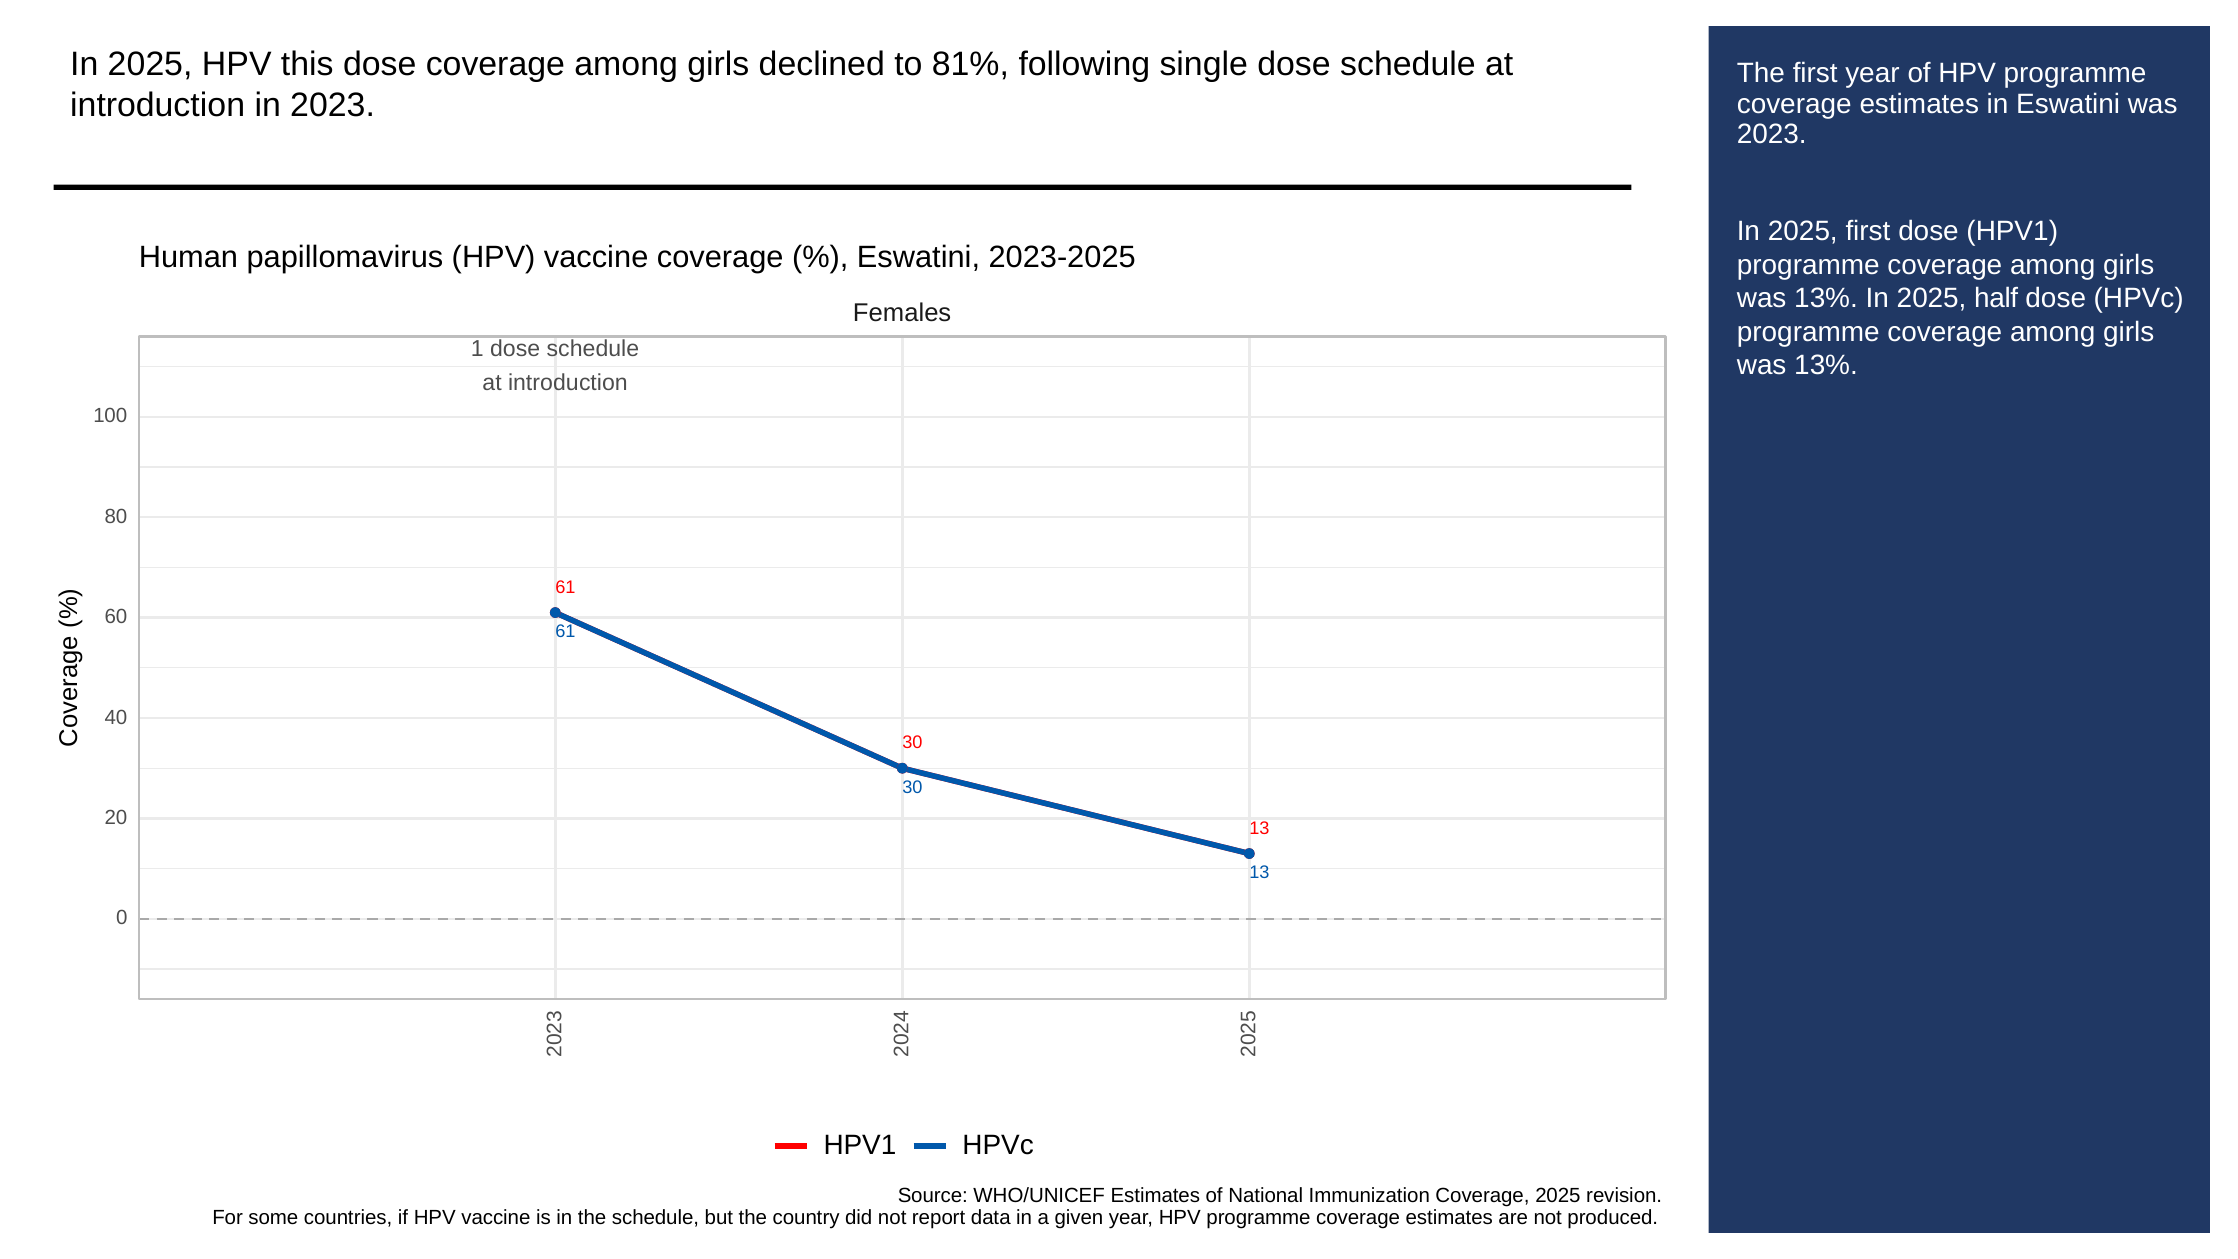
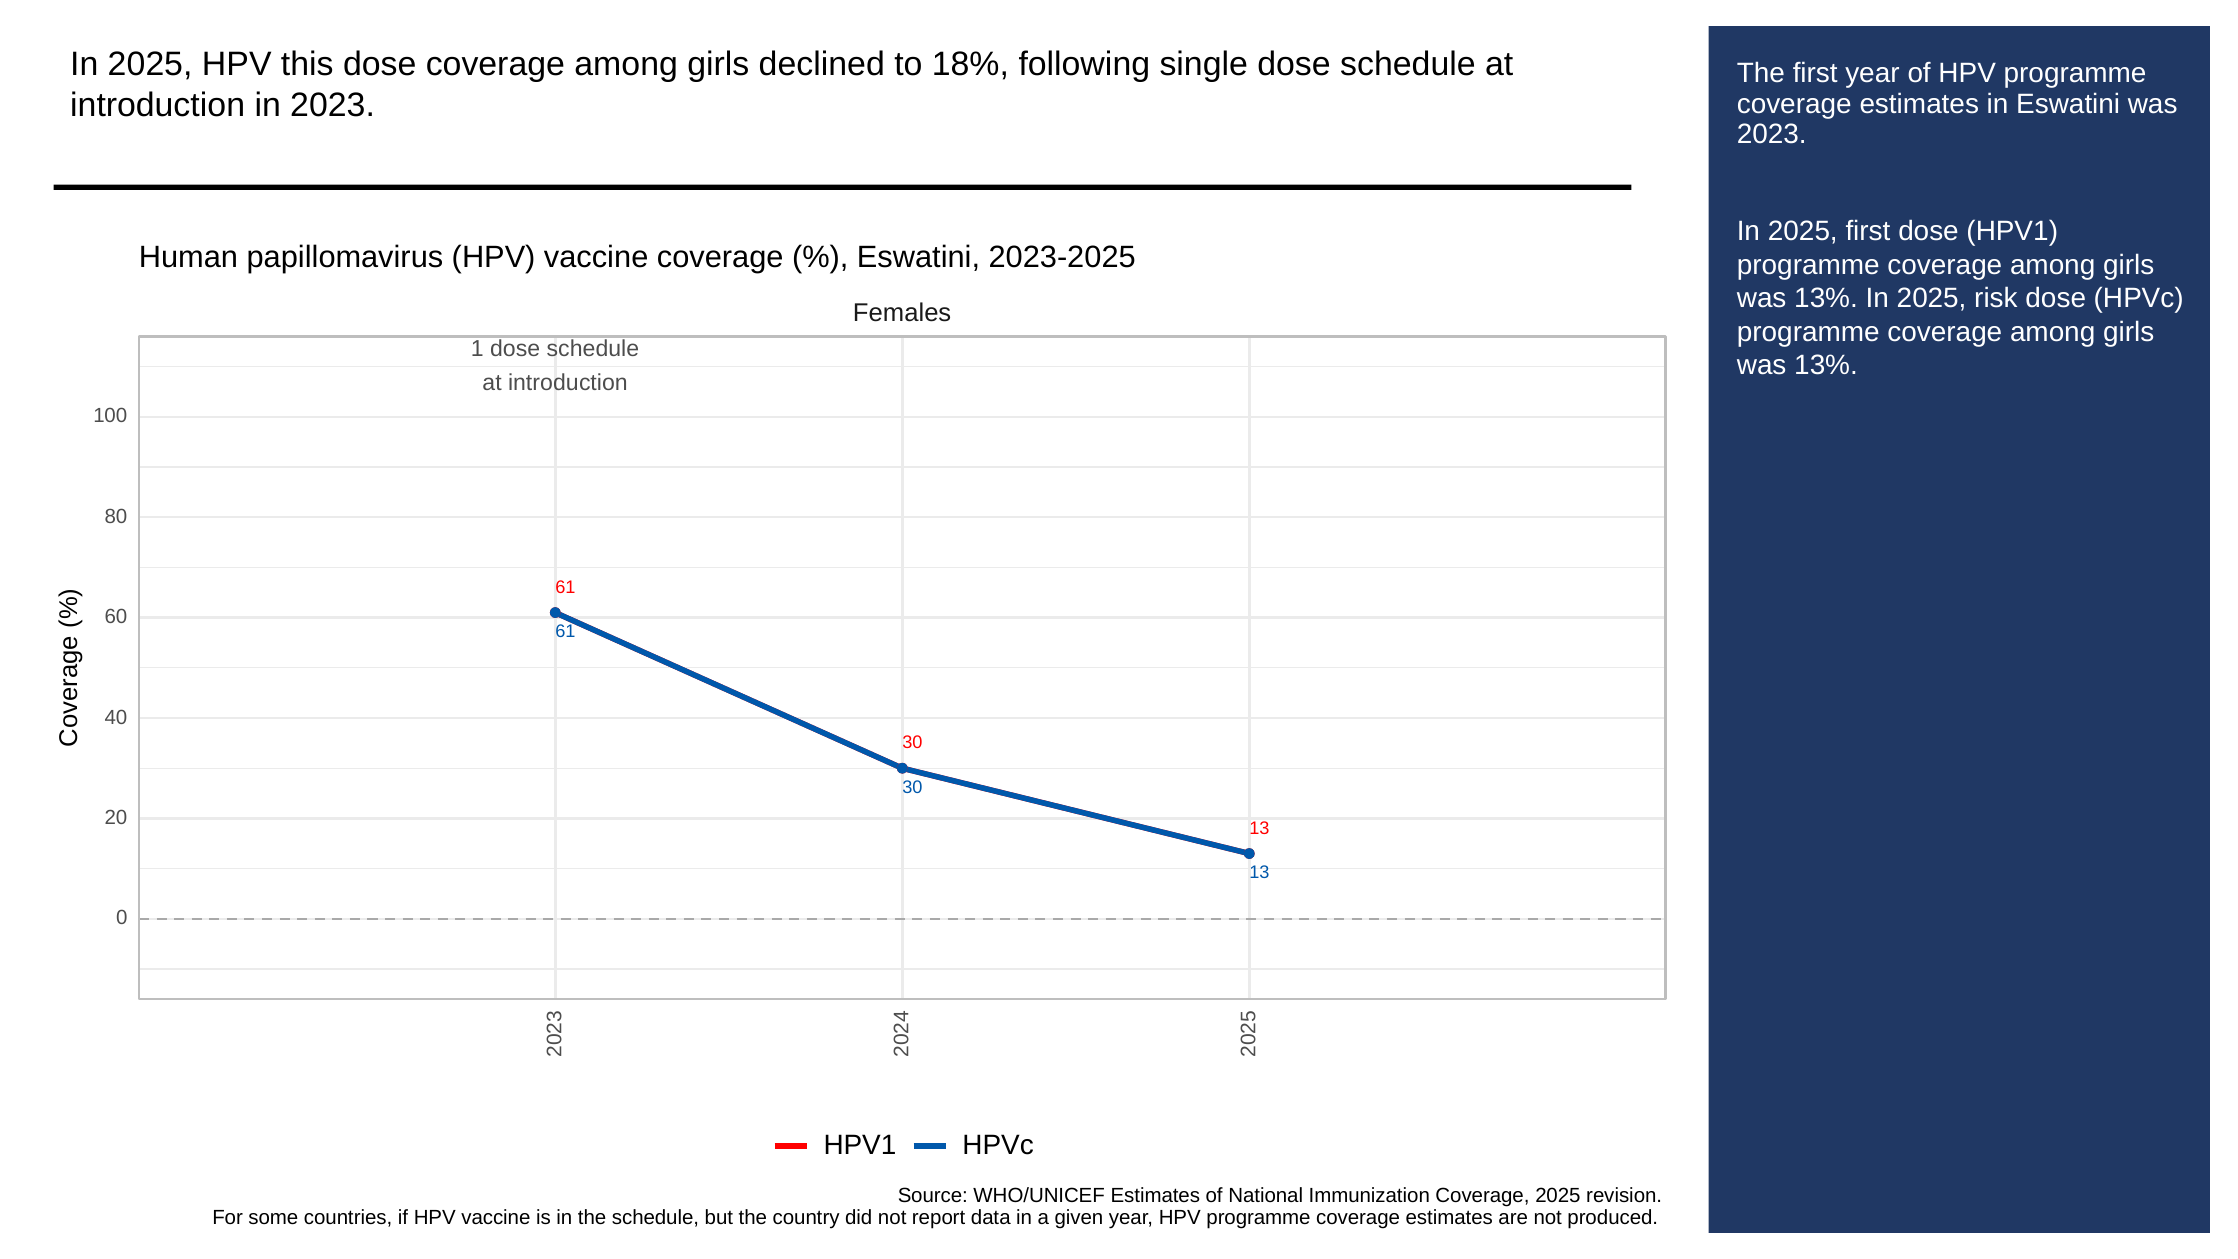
81%: 81% -> 18% (970, 64)
half: half -> risk (1996, 298)
